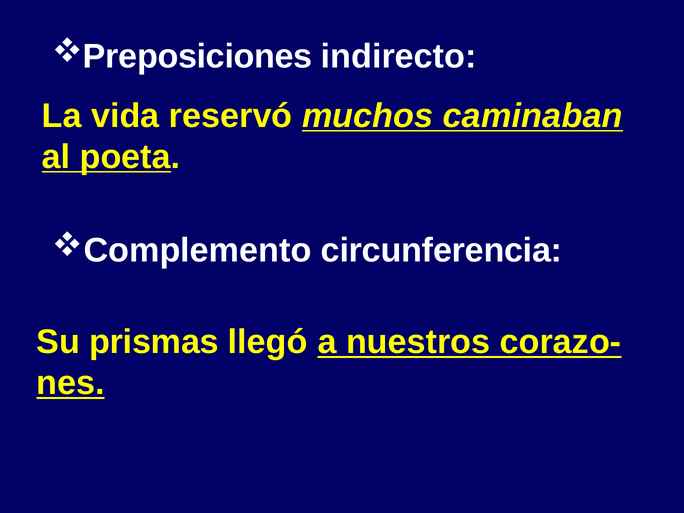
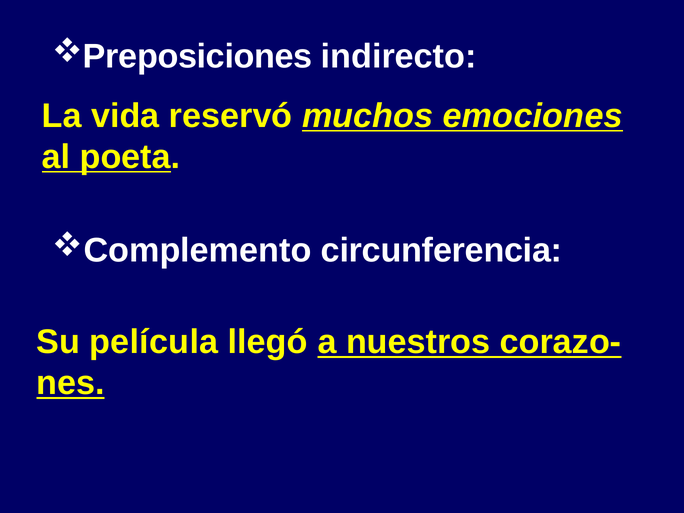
caminaban: caminaban -> emociones (533, 116)
prismas: prismas -> película (154, 342)
